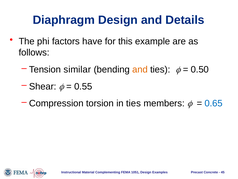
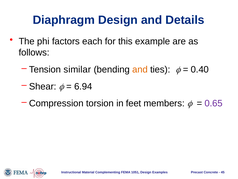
have: have -> each (92, 41)
0.50: 0.50 -> 0.40 (200, 69)
0.55: 0.55 -> 6.94 (83, 86)
in ties: ties -> feet (134, 103)
0.65 colour: blue -> purple (214, 103)
